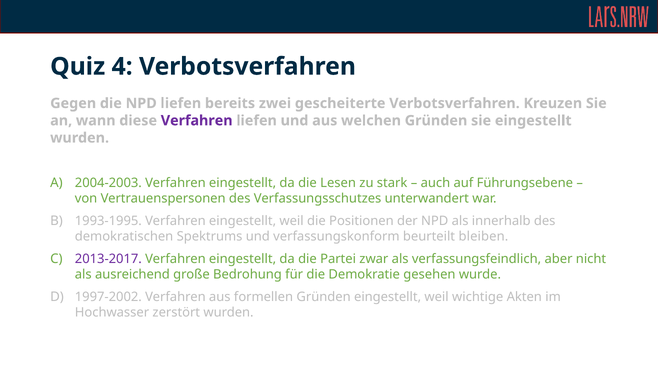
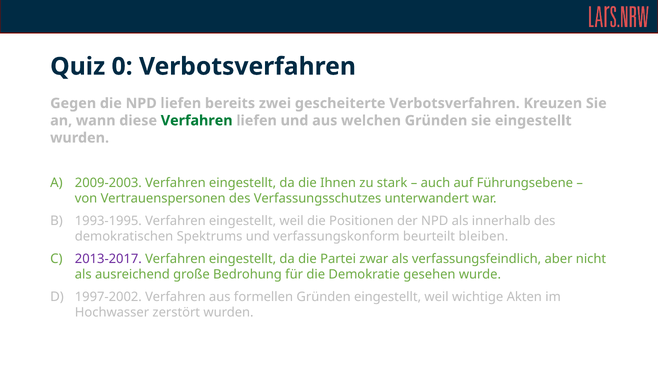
4: 4 -> 0 (122, 67)
Verfahren colour: purple -> green (197, 121)
2004-2003: 2004-2003 -> 2009-2003 (108, 183)
Lesen: Lesen -> Ihnen (338, 183)
